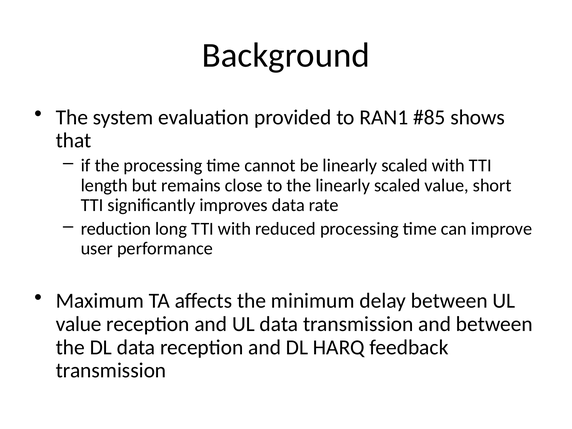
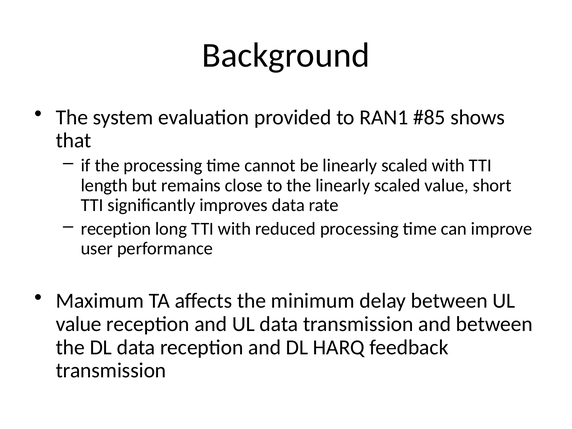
reduction: reduction -> reception (116, 229)
